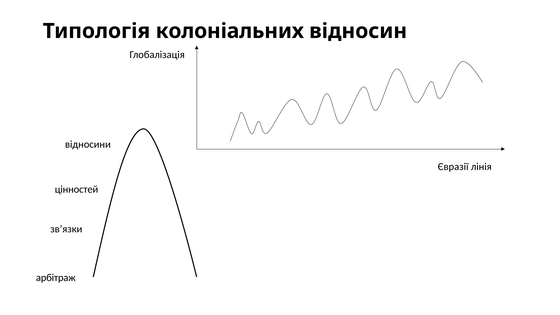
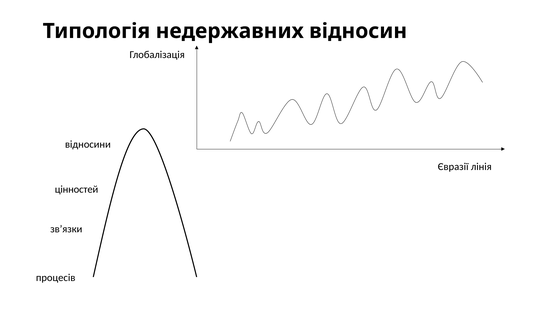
колоніальних: колоніальних -> недержавних (230, 31)
арбітраж: арбітраж -> процесів (56, 278)
